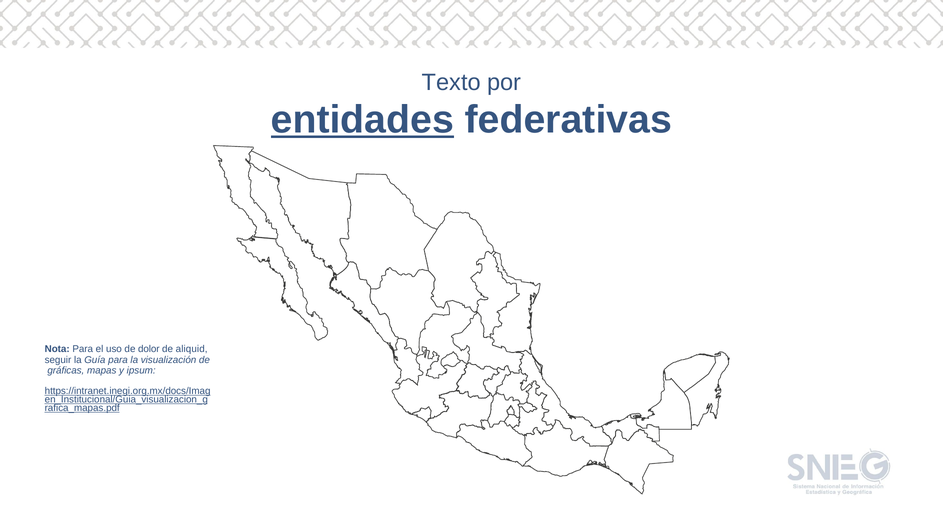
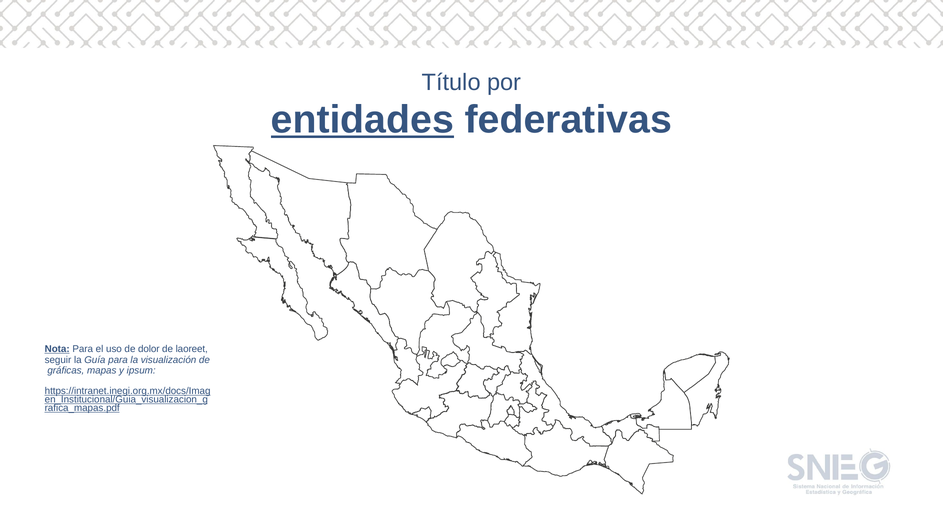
Texto: Texto -> Título (451, 83)
Nota underline: none -> present (57, 349)
aliquid: aliquid -> laoreet (192, 349)
